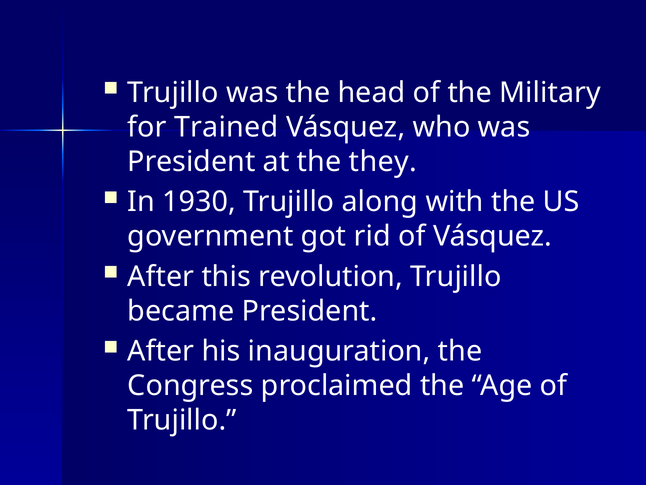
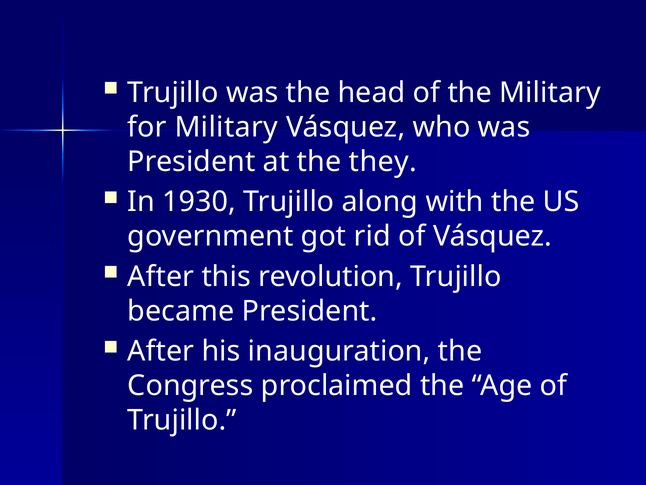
for Trained: Trained -> Military (226, 127)
